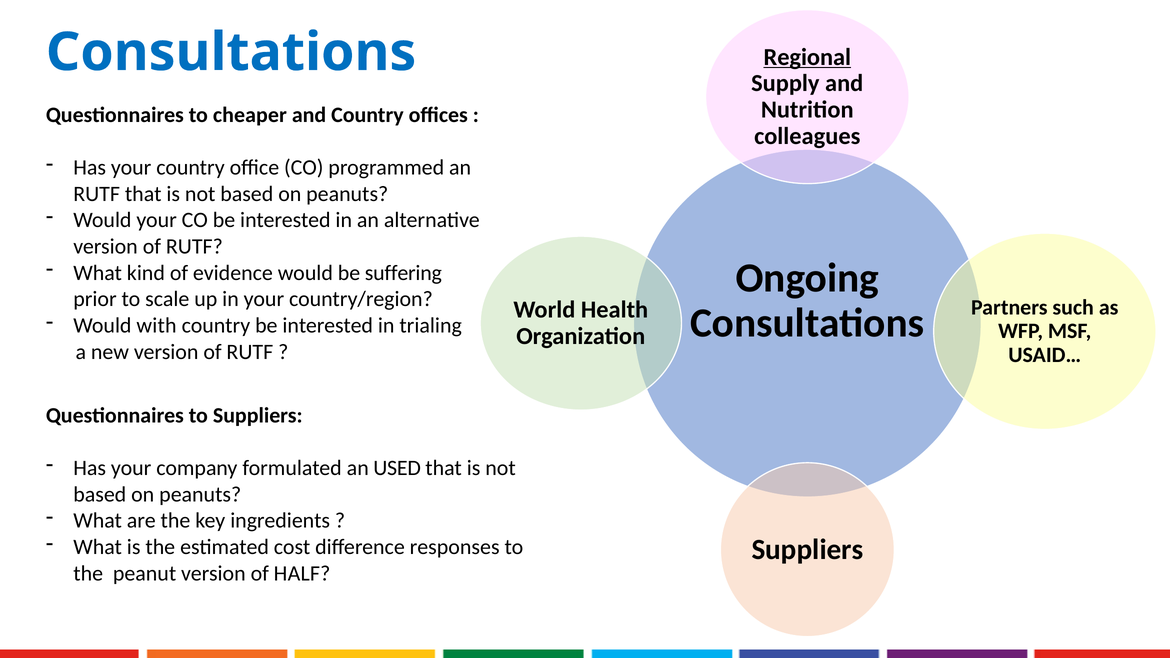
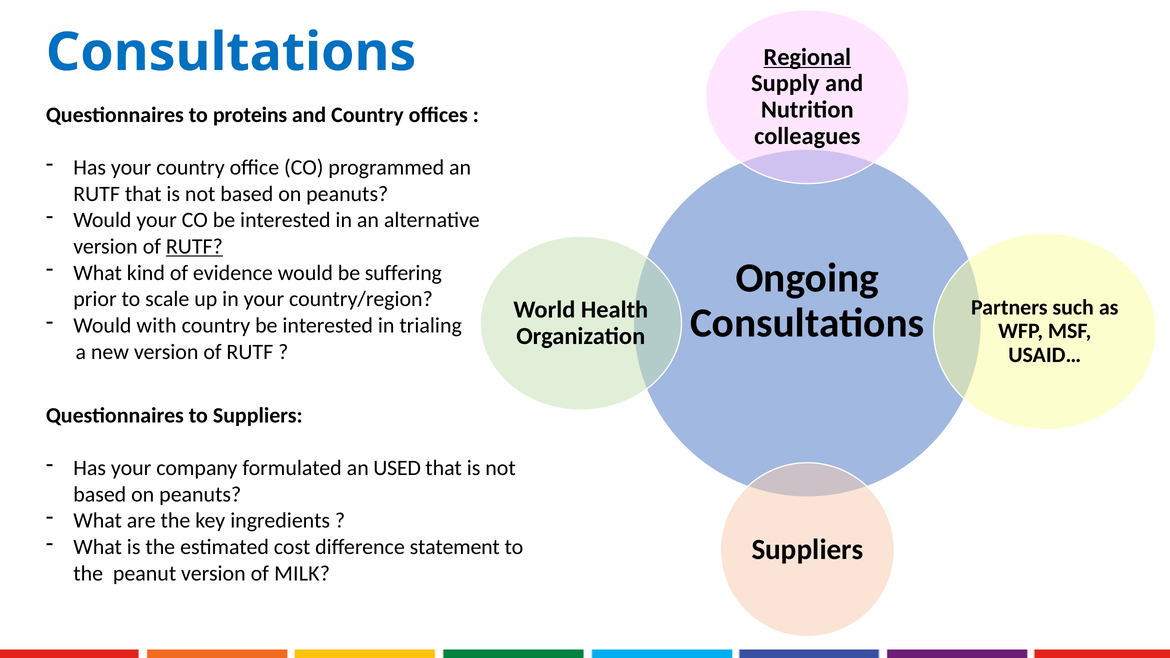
cheaper: cheaper -> proteins (250, 115)
RUTF underline: none -> present (194, 247)
responses: responses -> statement (455, 547)
HALF: HALF -> MILK (302, 573)
